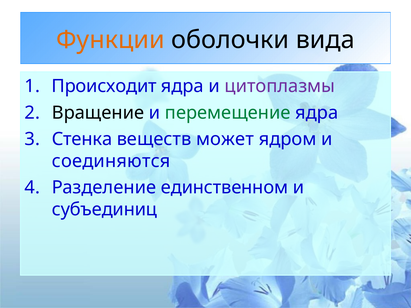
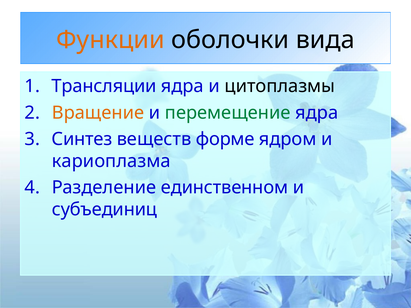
Происходит: Происходит -> Трансляции (104, 86)
цитоплазмы colour: purple -> black (280, 86)
Вращение colour: black -> orange (98, 113)
Стенка: Стенка -> Синтез (82, 139)
может: может -> форме (225, 139)
соединяются: соединяются -> кариоплазма (111, 161)
